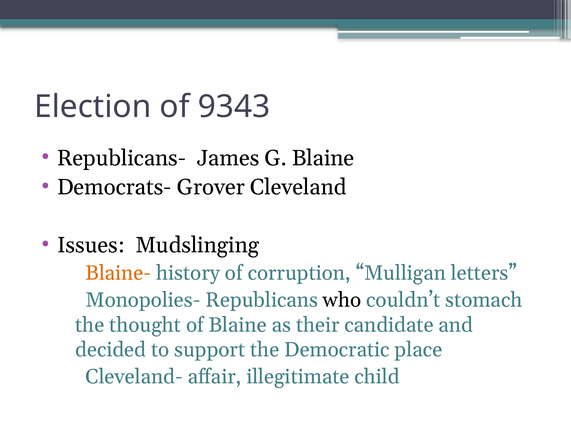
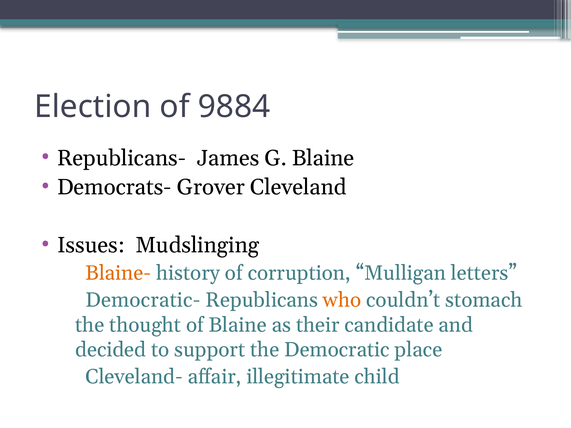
9343: 9343 -> 9884 (234, 107)
Monopolies-: Monopolies- -> Democratic- (143, 300)
who colour: black -> orange (342, 300)
